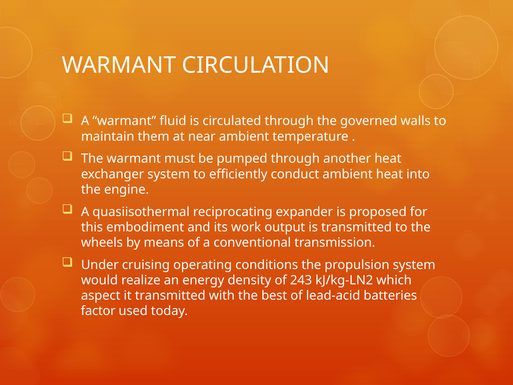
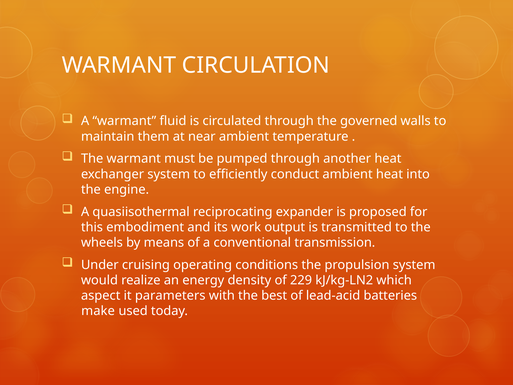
243: 243 -> 229 (301, 280)
it transmitted: transmitted -> parameters (170, 295)
factor: factor -> make (98, 311)
